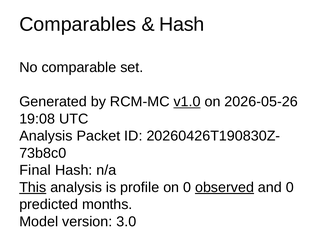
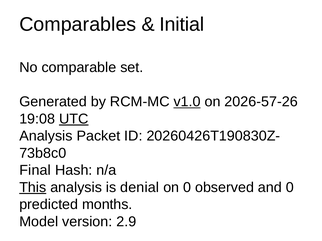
Hash: Hash -> Initial (182, 24)
2026-05-26: 2026-05-26 -> 2026-57-26 (261, 102)
UTC underline: none -> present (74, 119)
profile: profile -> denial (140, 188)
observed underline: present -> none (225, 188)
3.0: 3.0 -> 2.9 (126, 222)
